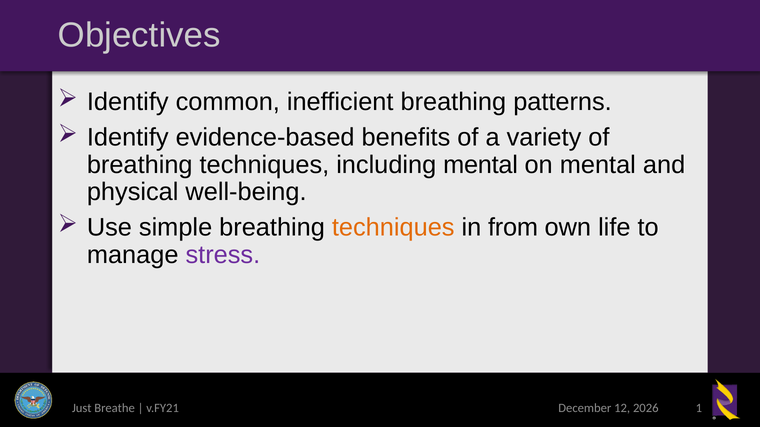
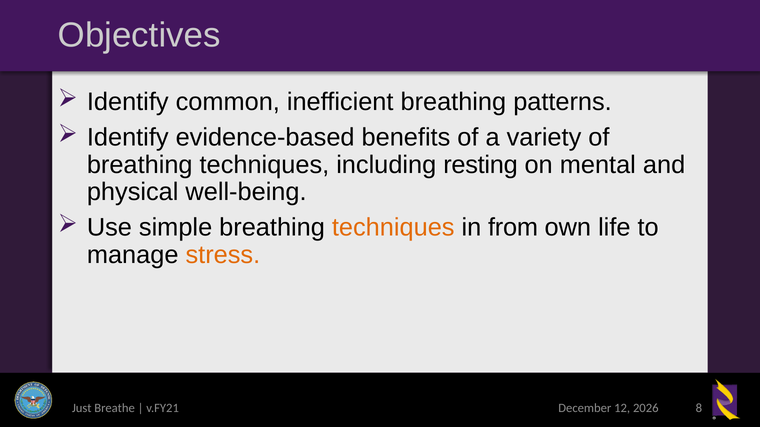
including mental: mental -> resting (481, 165)
stress colour: purple -> orange (223, 255)
1: 1 -> 8 (699, 408)
